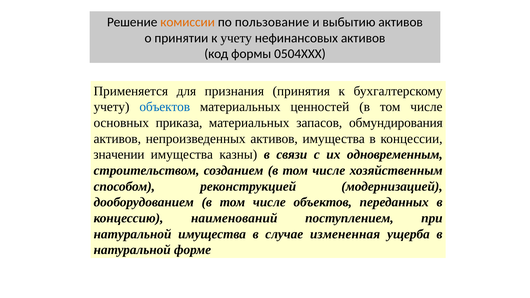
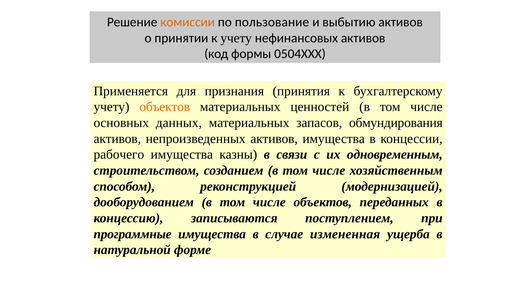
объектов colour: blue -> orange (165, 107)
приказа: приказа -> данных (179, 123)
значении: значении -> рабочего (119, 155)
наименований: наименований -> записываются (234, 218)
натуральной: натуральной -> программные (133, 234)
